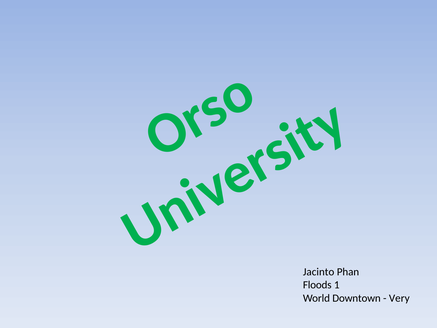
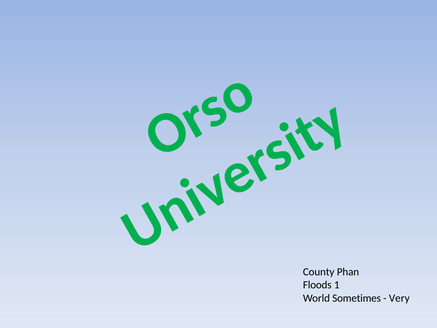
Jacinto: Jacinto -> County (319, 272)
Downtown: Downtown -> Sometimes (357, 298)
